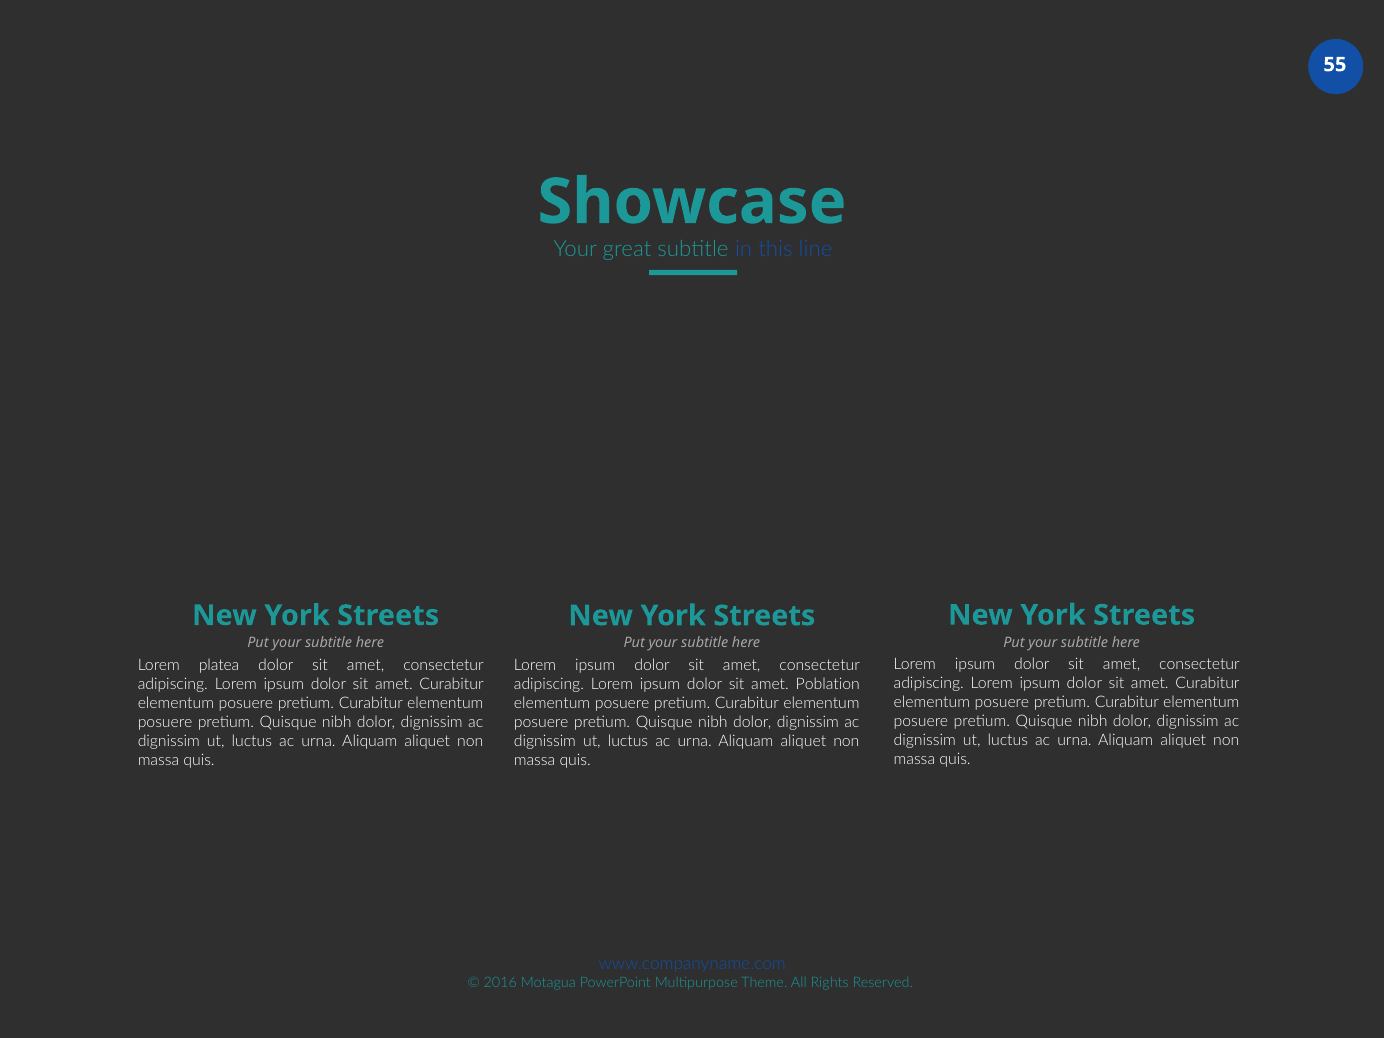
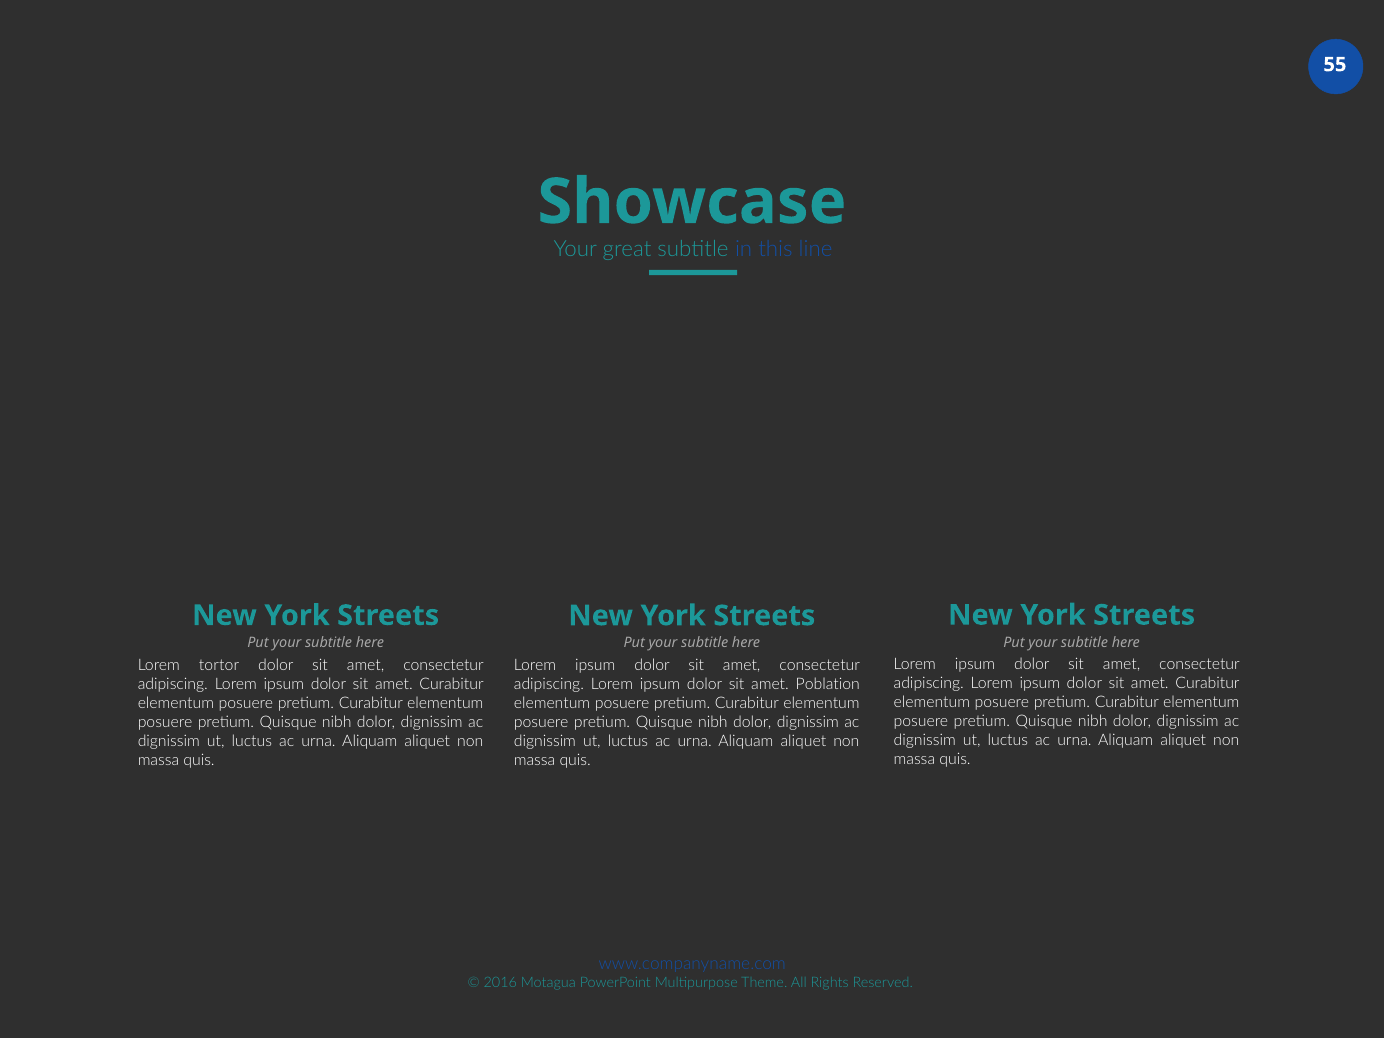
platea: platea -> tortor (219, 665)
